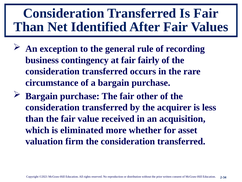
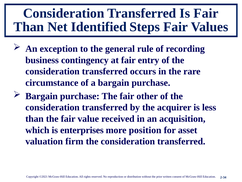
After: After -> Steps (145, 27)
fairly: fairly -> entry (149, 60)
eliminated: eliminated -> enterprises (82, 130)
whether: whether -> position (145, 130)
